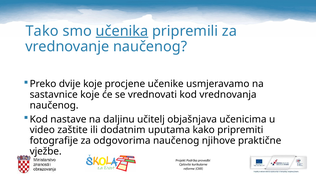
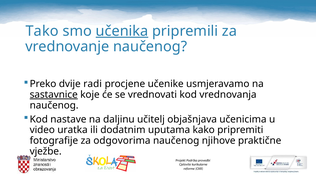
dvije koje: koje -> radi (93, 84)
sastavnice underline: none -> present (54, 94)
zaštite: zaštite -> uratka (73, 130)
